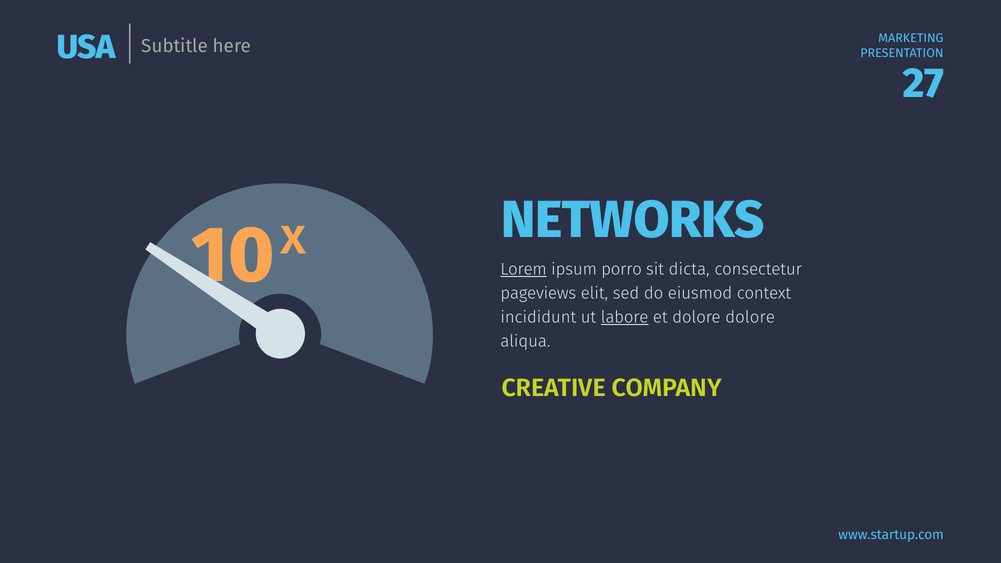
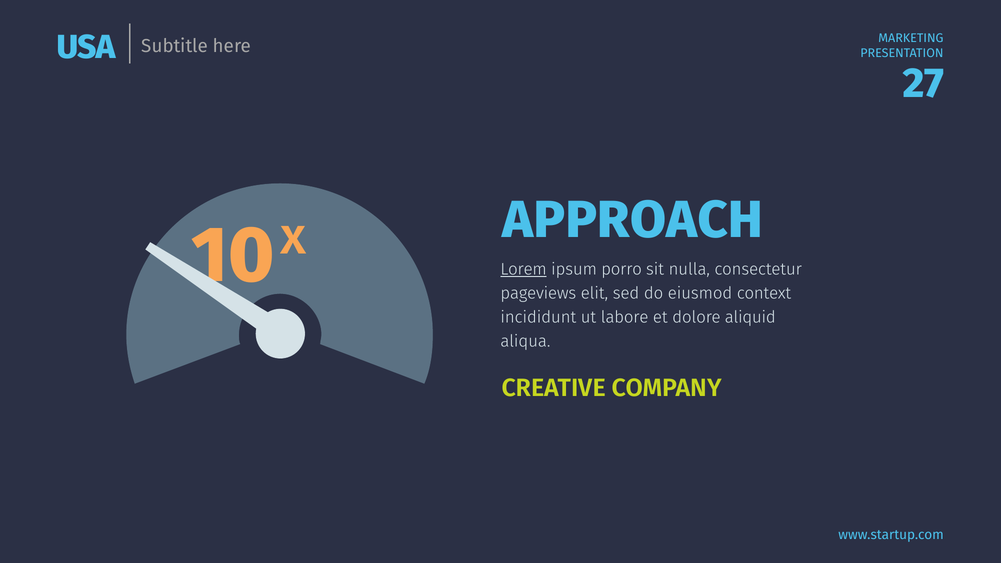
NETWORKS: NETWORKS -> APPROACH (633, 220)
dicta: dicta -> nulla (689, 269)
labore underline: present -> none (625, 317)
dolore dolore: dolore -> aliquid (750, 317)
